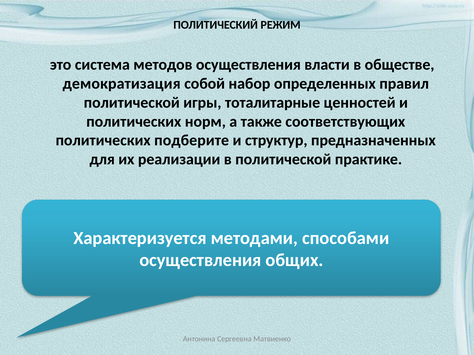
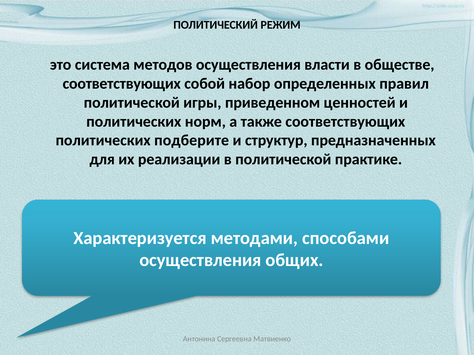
демократизация: демократизация -> соответствующих (122, 84)
тоталитарные: тоталитарные -> приведенном (273, 103)
